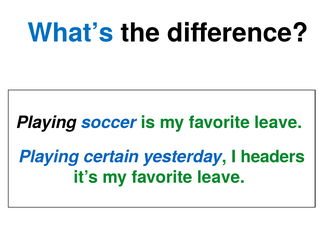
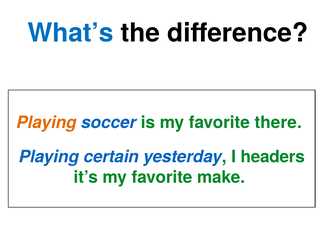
Playing colour: black -> orange (46, 122)
is my favorite leave: leave -> there (278, 122)
it’s my favorite leave: leave -> make (221, 177)
